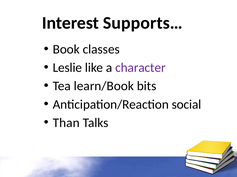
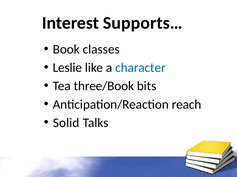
character colour: purple -> blue (140, 68)
learn/Book: learn/Book -> three/Book (104, 86)
social: social -> reach (187, 105)
Than: Than -> Solid (66, 123)
